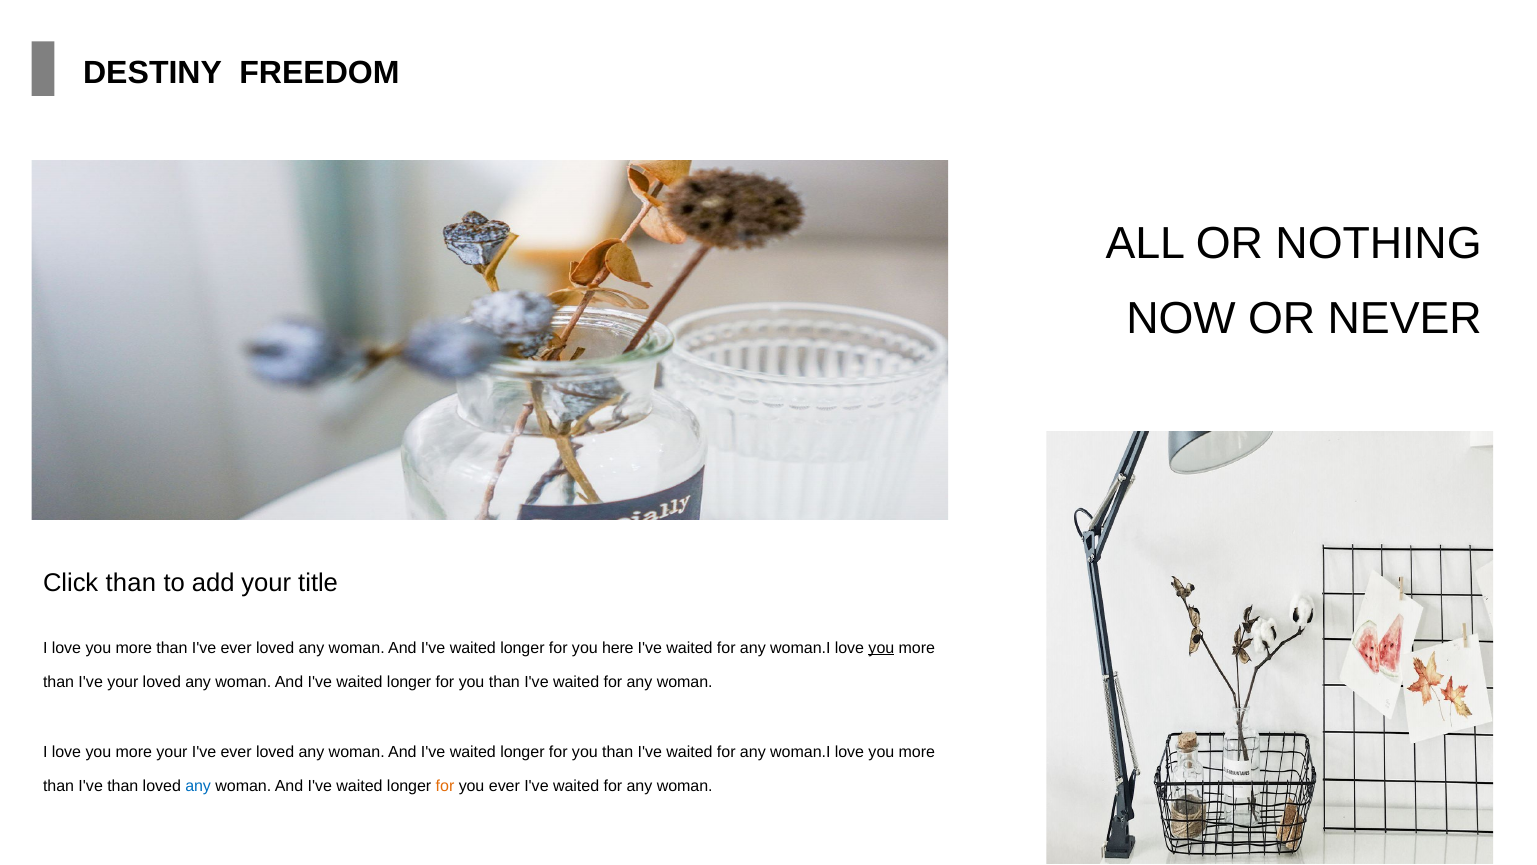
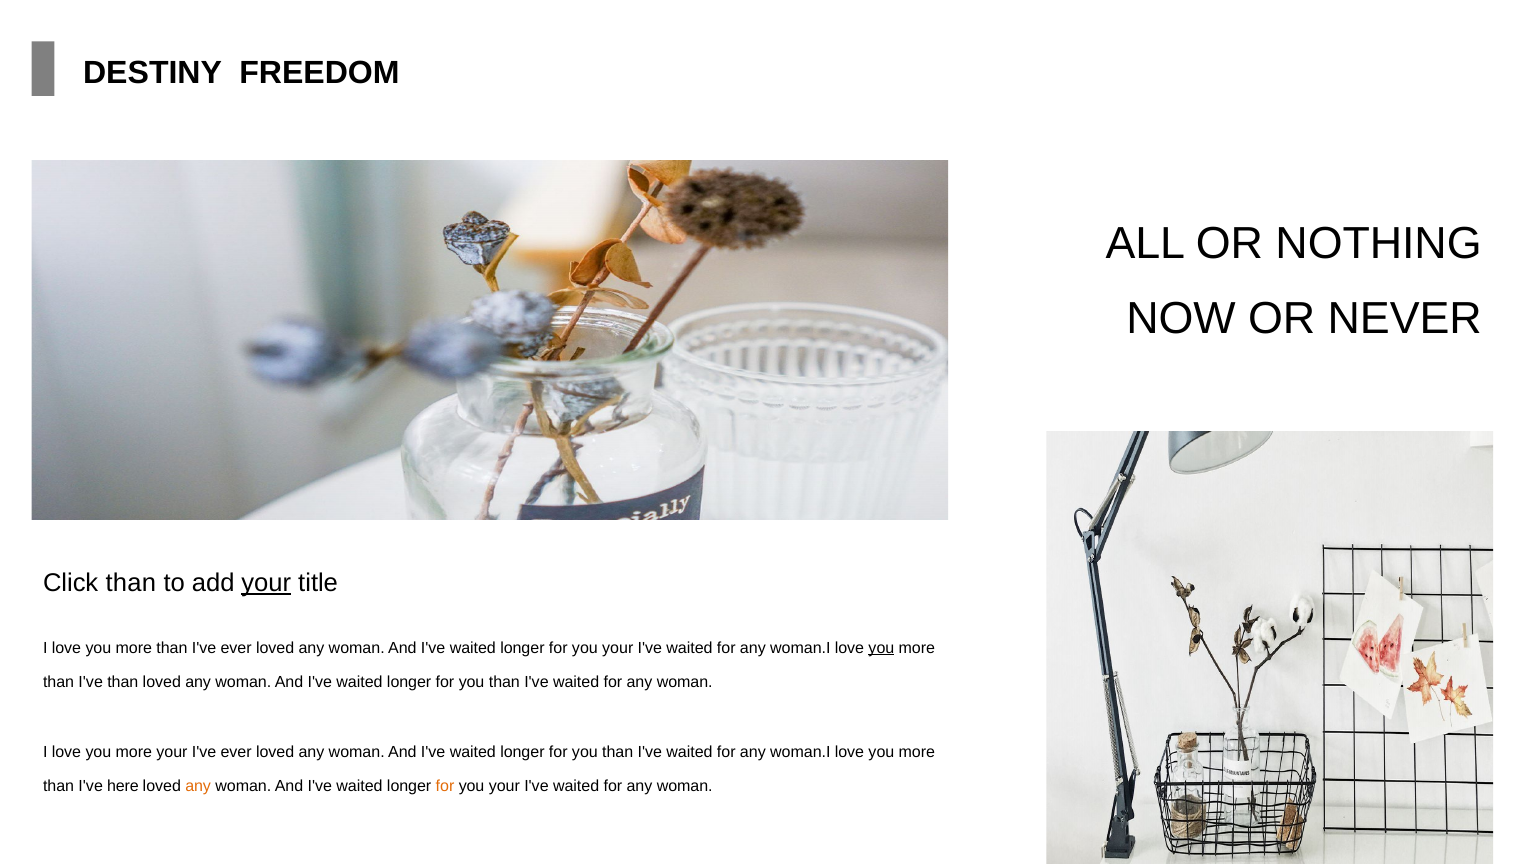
your underline: none -> present (266, 583)
here: here -> your (618, 648)
I've your: your -> than (123, 682)
I've than: than -> here (123, 786)
any colour: blue -> orange (198, 786)
ever: ever -> your (504, 786)
